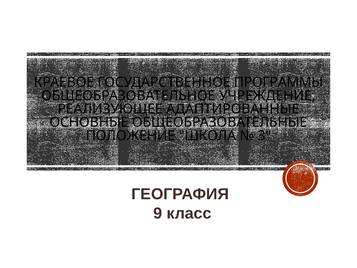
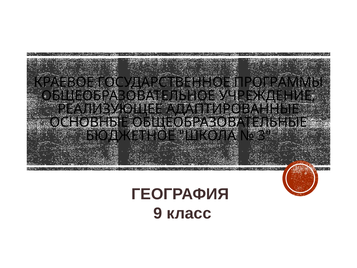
ПОЛОЖЕНИЕ: ПОЛОЖЕНИЕ -> БЮДЖЕТНОЕ (131, 136)
